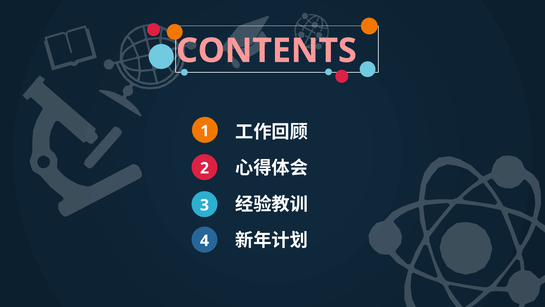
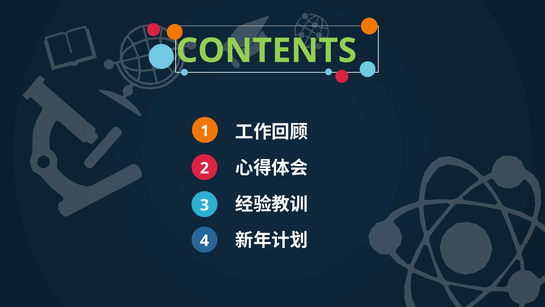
CONTENTS colour: pink -> light green (266, 51)
